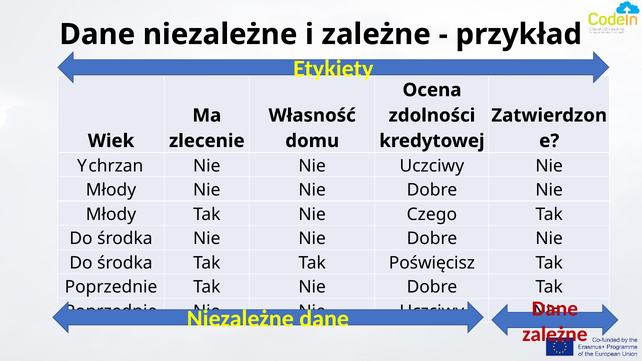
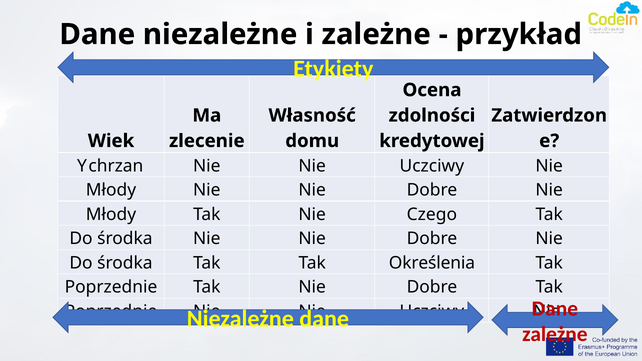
Poświęcisz: Poświęcisz -> Określenia (432, 263)
